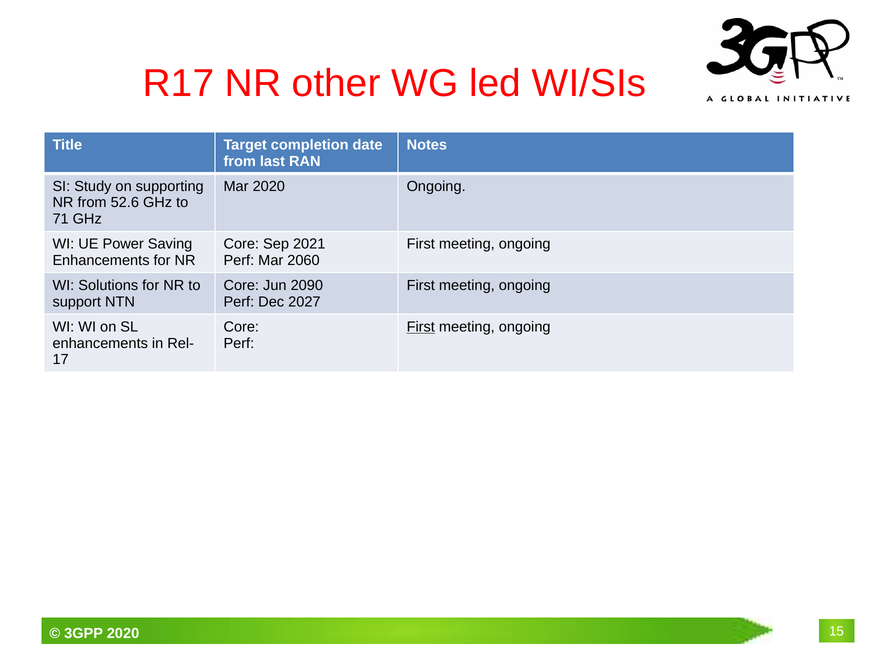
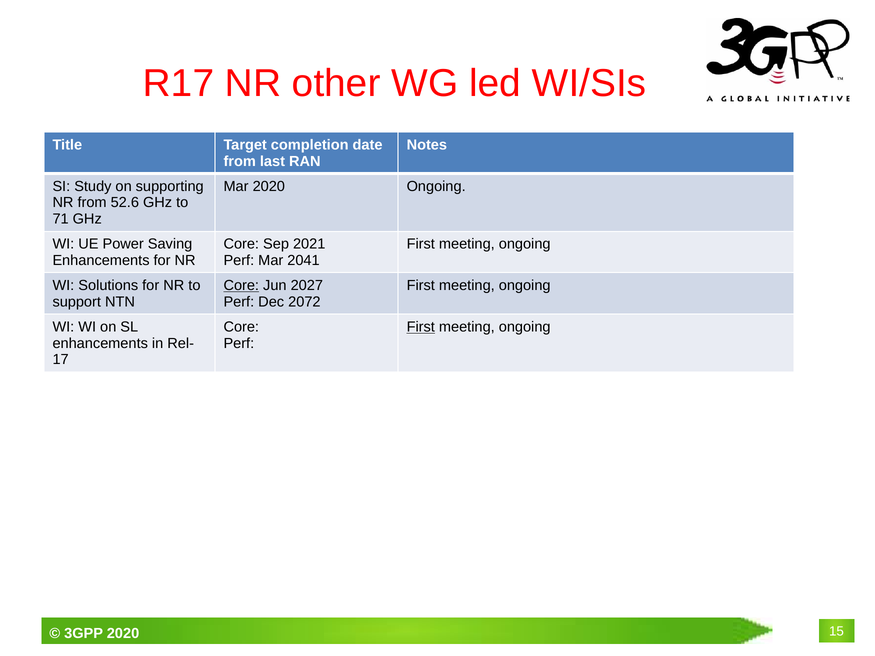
2060: 2060 -> 2041 (303, 261)
Core underline: none -> present (241, 286)
2090: 2090 -> 2027 (307, 286)
2027: 2027 -> 2072 (304, 302)
